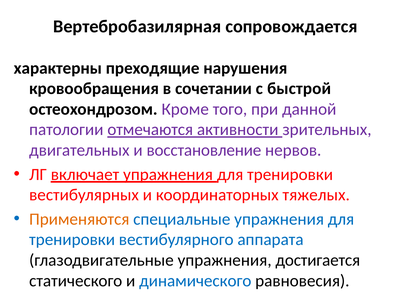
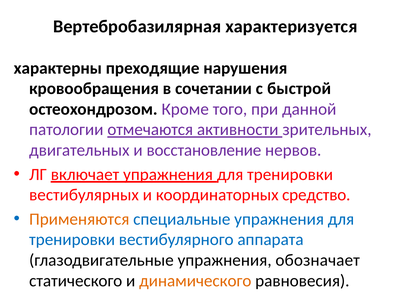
сопровождается: сопровождается -> характеризуется (291, 27)
тяжелых: тяжелых -> средство (316, 195)
достигается: достигается -> обозначает (318, 260)
динамического colour: blue -> orange (195, 281)
